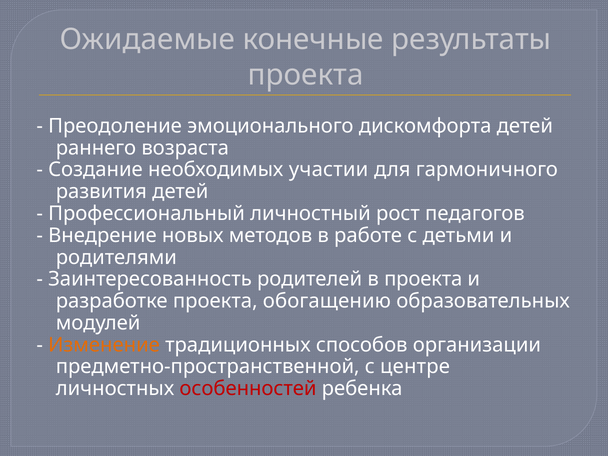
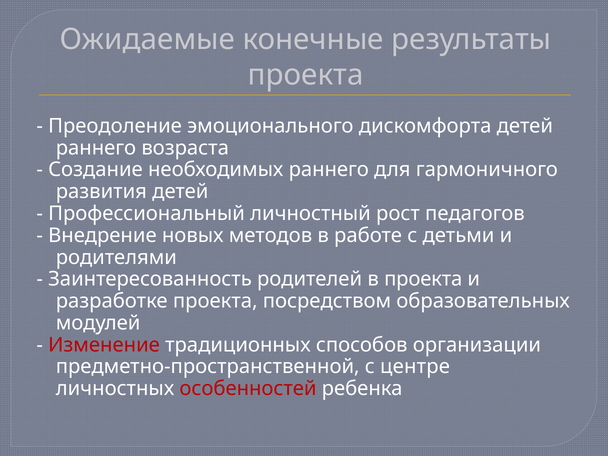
необходимых участии: участии -> раннего (329, 170)
обогащению: обогащению -> посредством (327, 301)
Изменение colour: orange -> red (104, 345)
